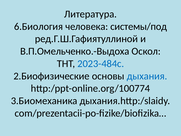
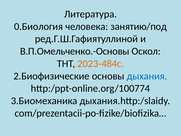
6.Биология: 6.Биология -> 0.Биология (39, 26)
системы/под: системы/под -> занятию/под (139, 26)
В.П.Омельченко.-Выдоха: В.П.Омельченко.-Выдоха -> В.П.Омельченко.-Основы (75, 51)
2023-484с colour: blue -> orange (101, 64)
